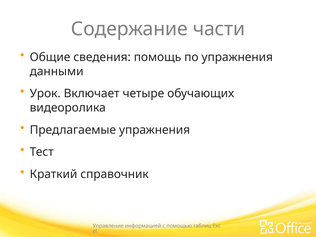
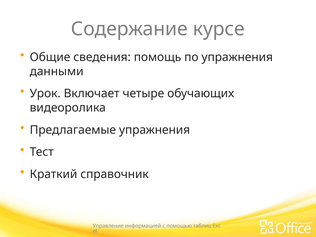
части: части -> курсе (219, 29)
